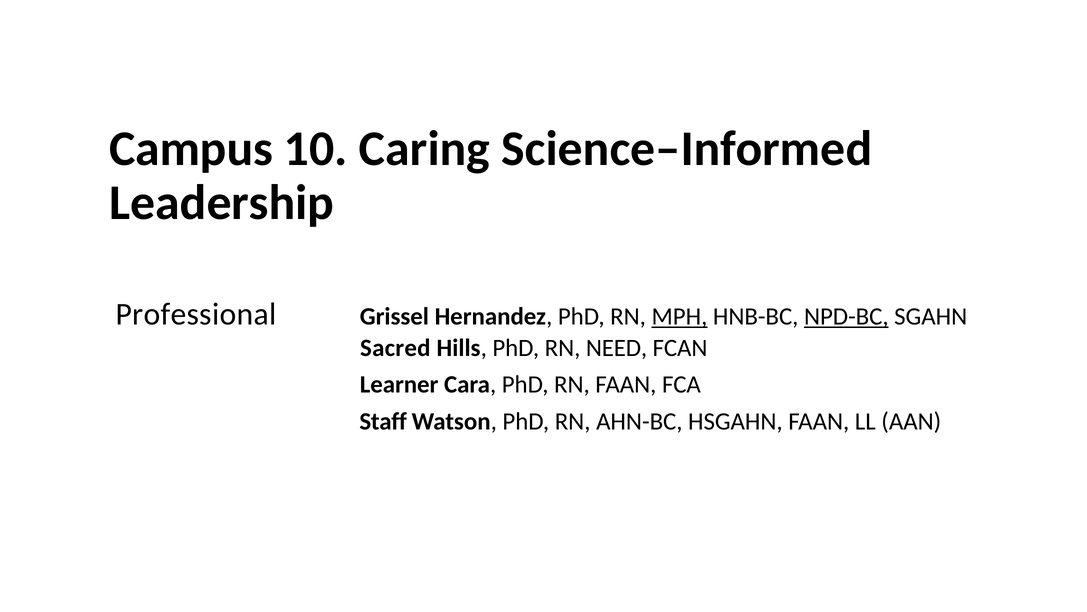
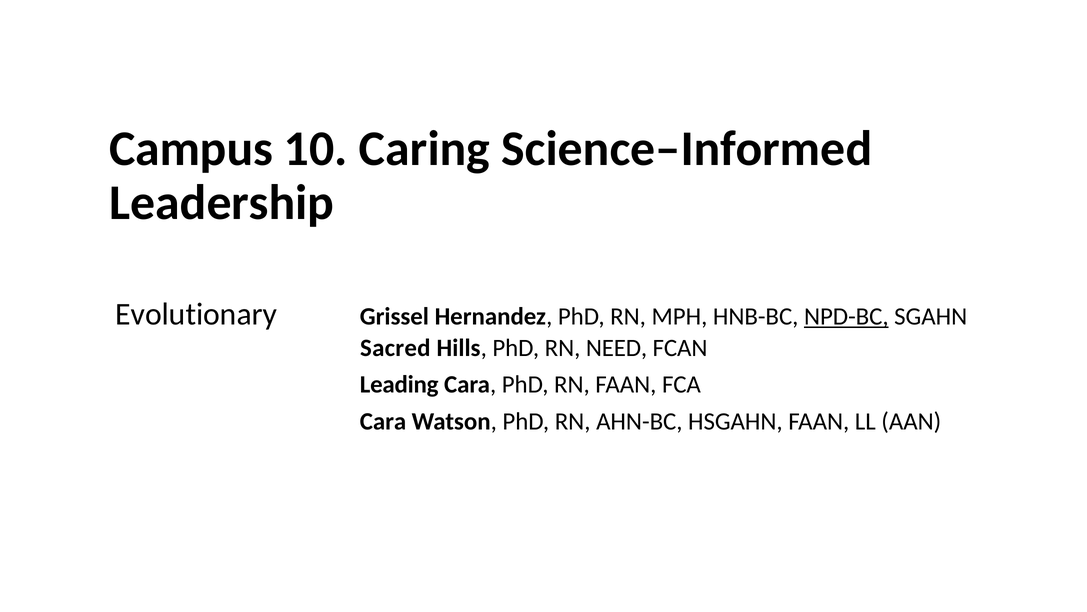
Professional: Professional -> Evolutionary (196, 314)
MPH underline: present -> none (679, 316)
Learner: Learner -> Leading (399, 384)
Staff: Staff -> Cara (383, 421)
